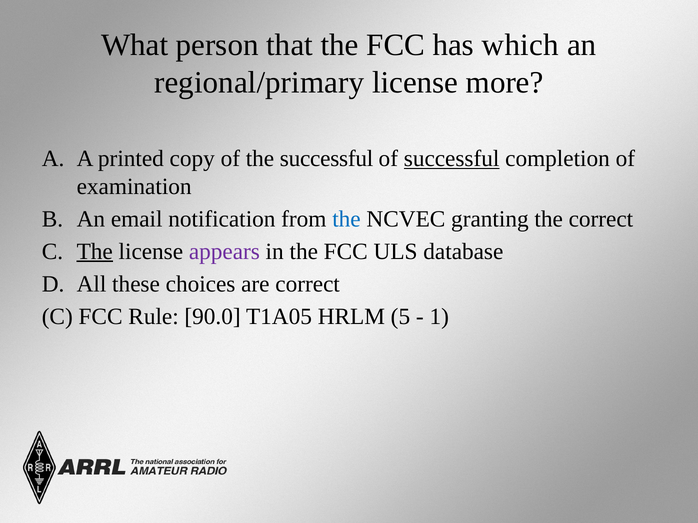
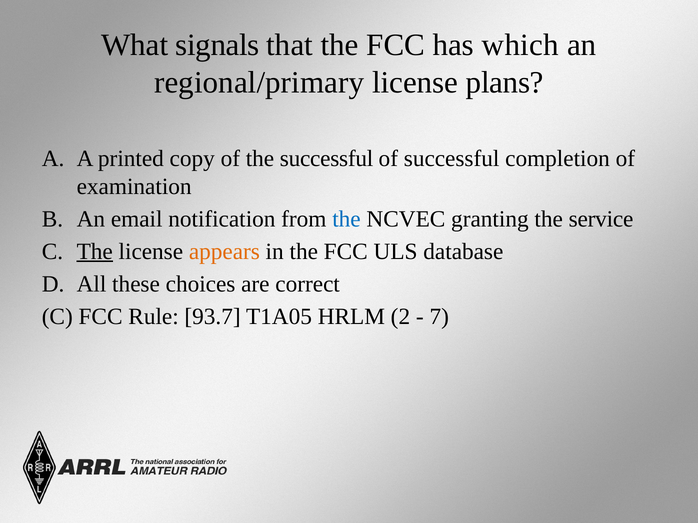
person: person -> signals (217, 45)
more: more -> plans (505, 82)
successful underline: present -> none (452, 159)
the correct: correct -> service (601, 219)
appears colour: purple -> orange (224, 252)
90.0: 90.0 -> 93.7 (213, 317)
5: 5 -> 2 (400, 317)
1: 1 -> 7 (439, 317)
